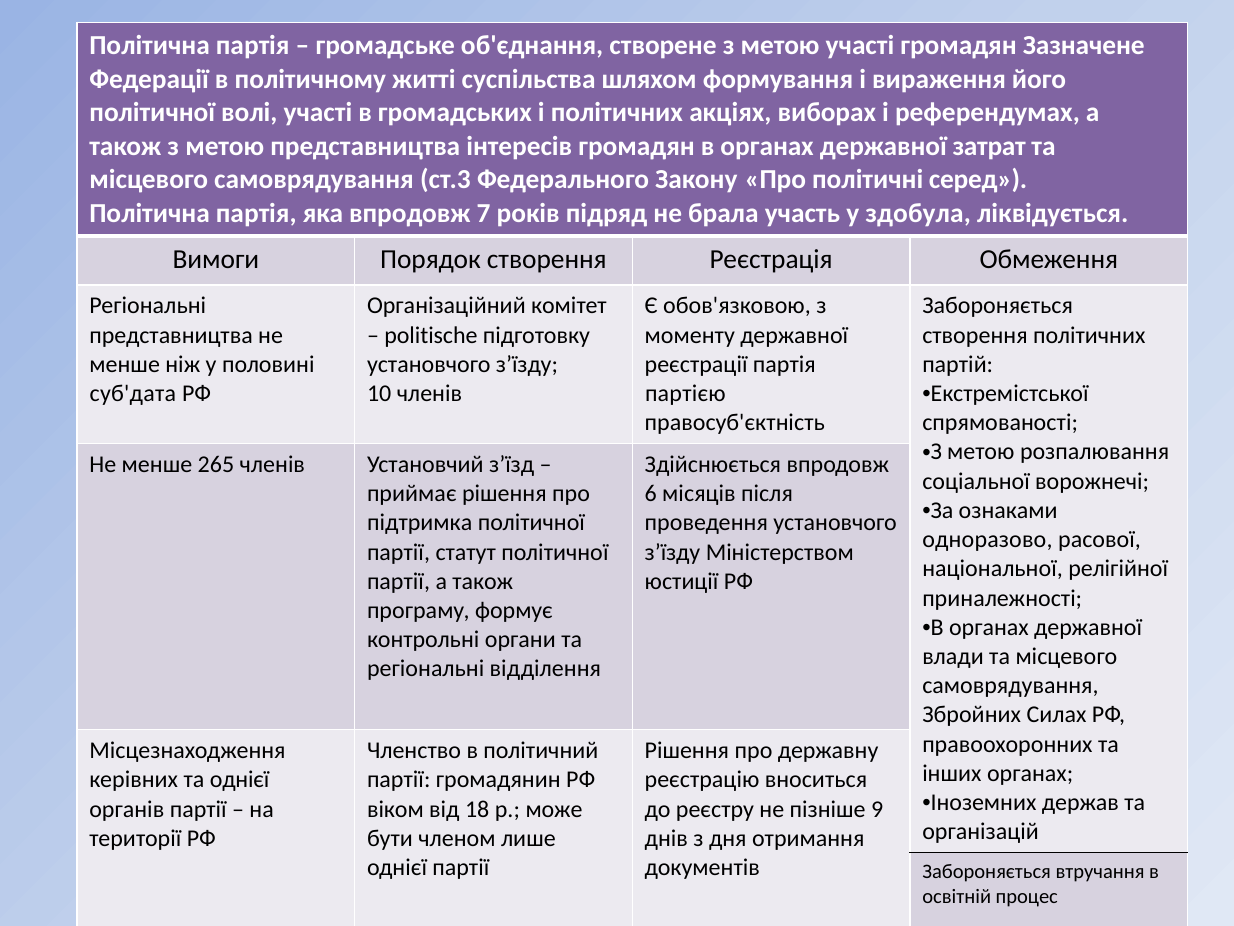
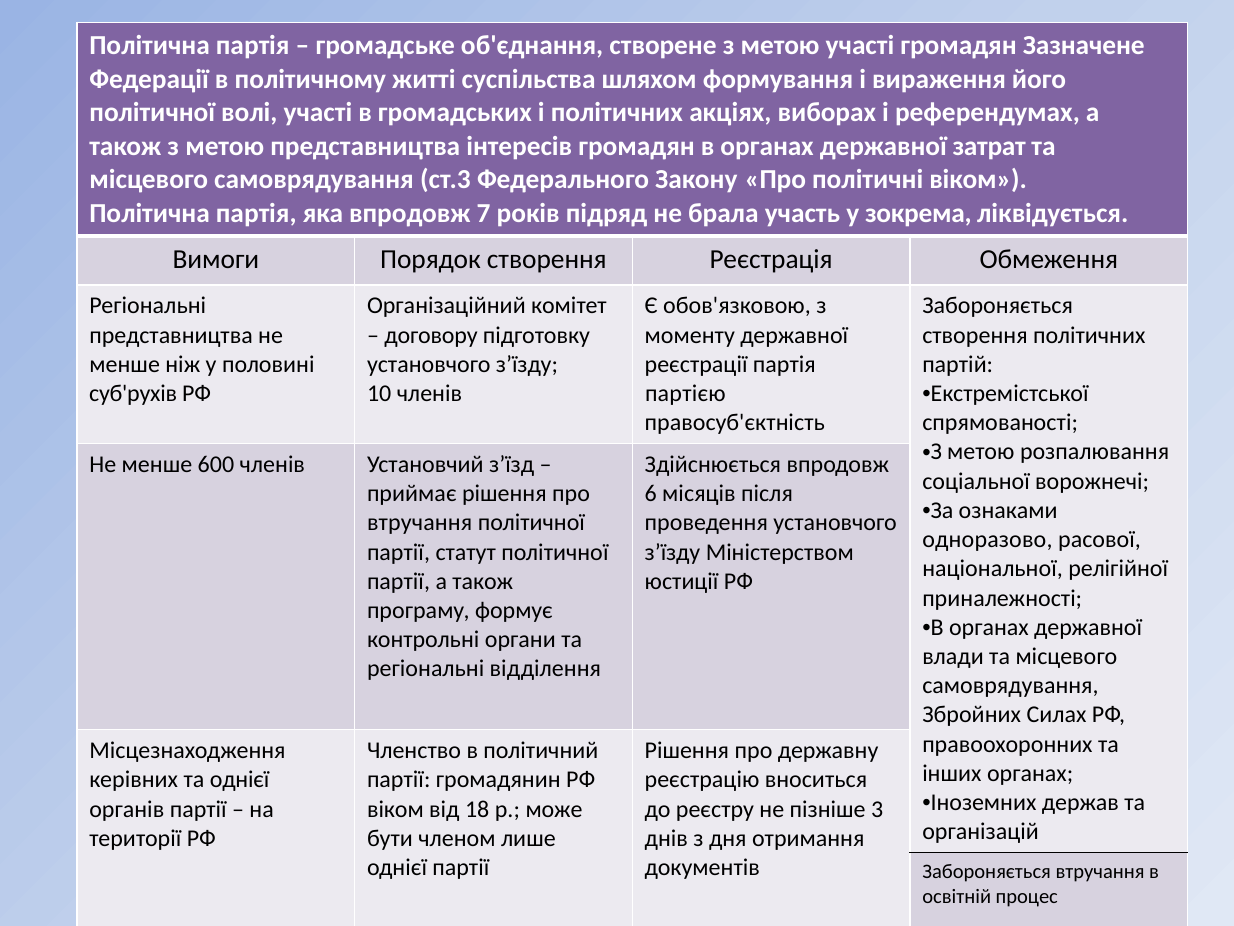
політичні серед: серед -> віком (978, 180)
здобула: здобула -> зокрема (918, 213)
politische: politische -> договору (431, 335)
суб'дата: суб'дата -> суб'рухів (133, 393)
265: 265 -> 600 (216, 464)
підтримка: підтримка -> втручання (420, 523)
9: 9 -> 3 (877, 809)
